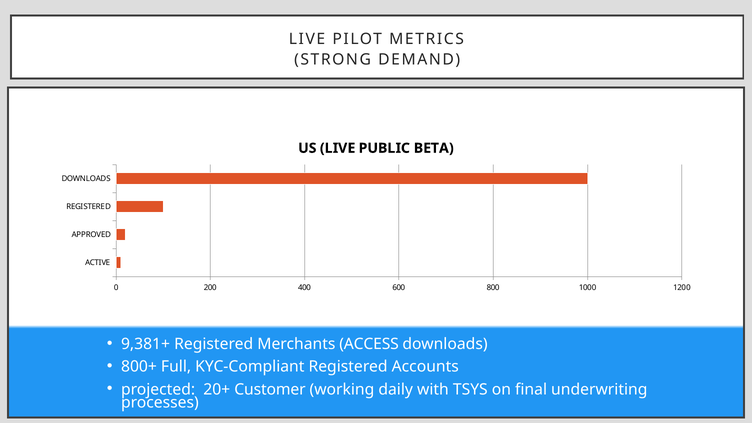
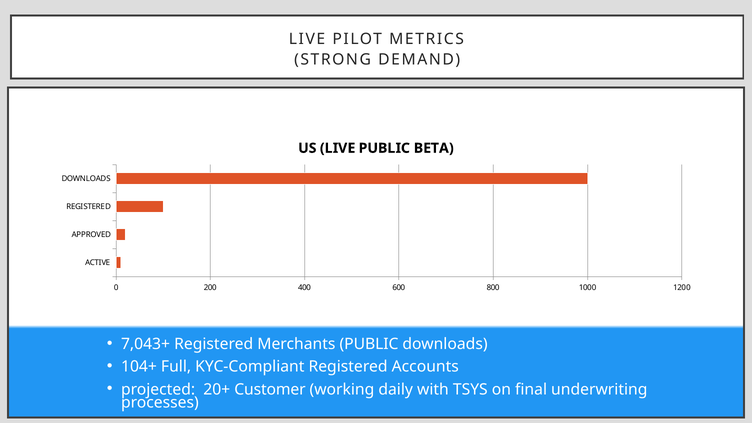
9,381+: 9,381+ -> 7,043+ (146, 344)
Merchants ACCESS: ACCESS -> PUBLIC (369, 344)
800+: 800+ -> 104+ (139, 367)
